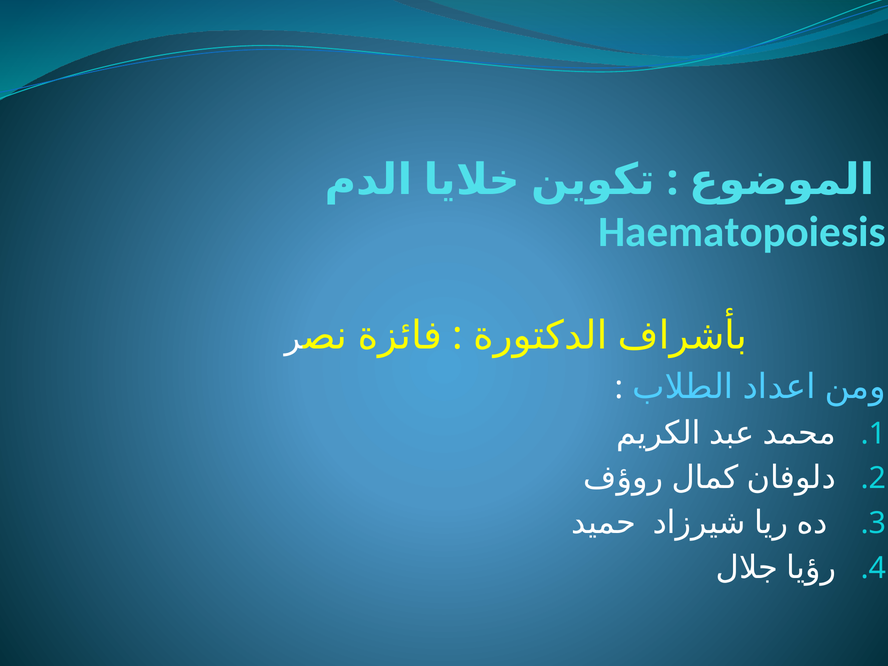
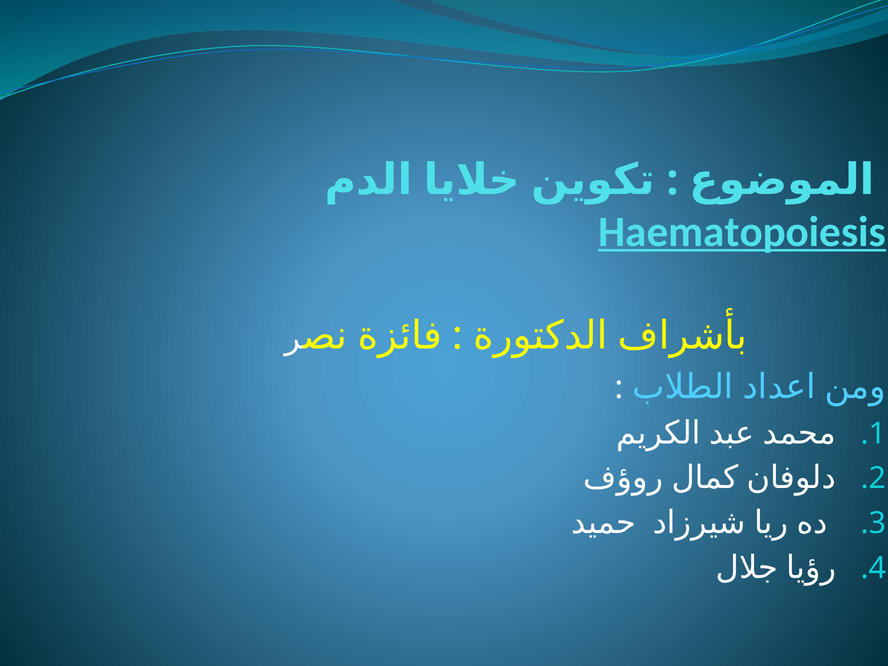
Haematopoiesis underline: none -> present (742, 232)
